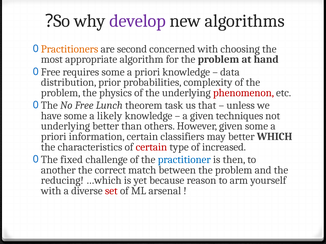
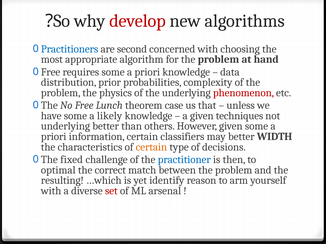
develop colour: purple -> red (138, 21)
Practitioners colour: orange -> blue (70, 49)
task: task -> case (174, 106)
WHICH: WHICH -> WIDTH (275, 137)
certain colour: red -> orange (151, 147)
increased: increased -> decisions (224, 147)
another: another -> optimal (58, 170)
reducing: reducing -> resulting (62, 181)
because: because -> identify (167, 181)
